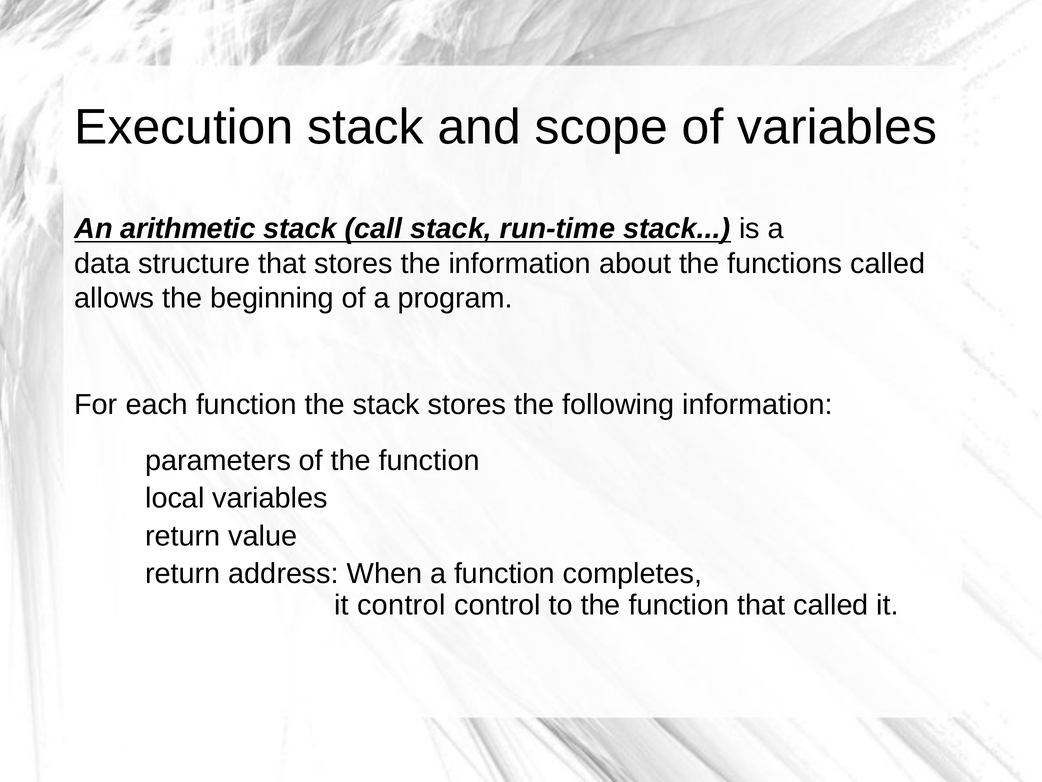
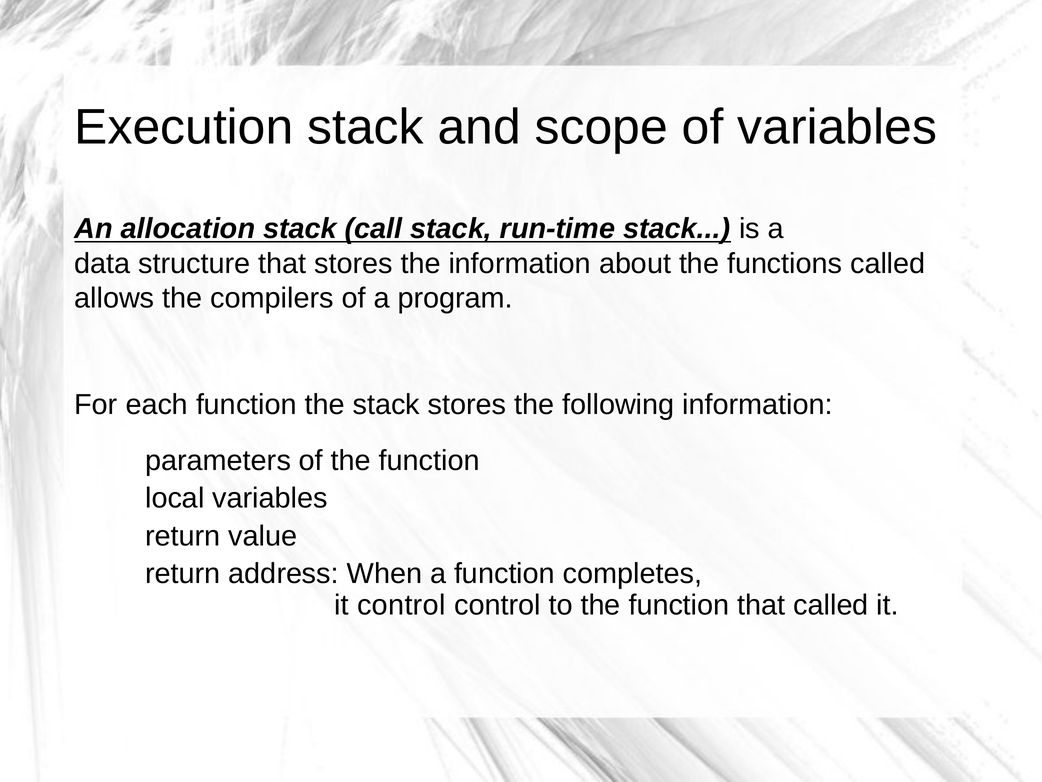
arithmetic: arithmetic -> allocation (188, 229)
beginning: beginning -> compilers (272, 298)
